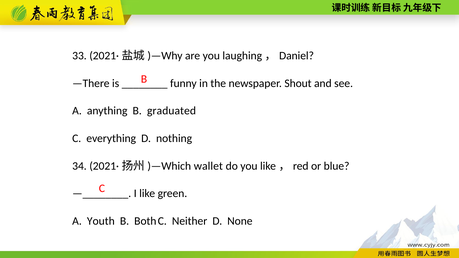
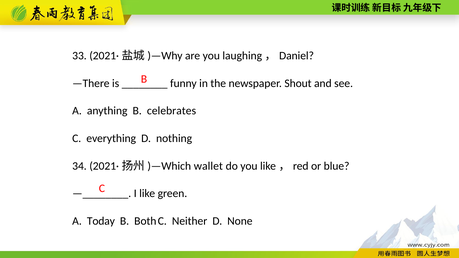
graduated: graduated -> celebrates (172, 111)
Youth: Youth -> Today (101, 221)
